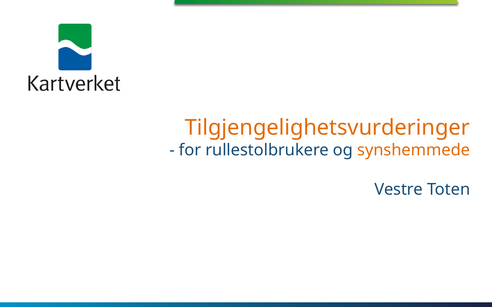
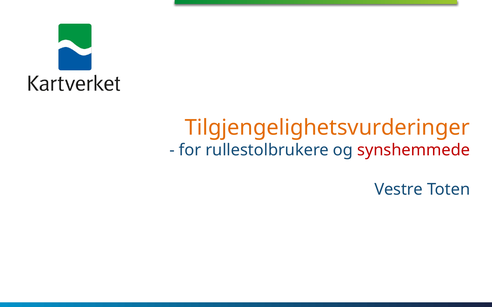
synshemmede colour: orange -> red (414, 150)
